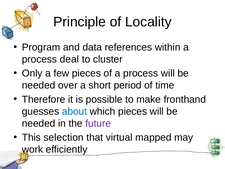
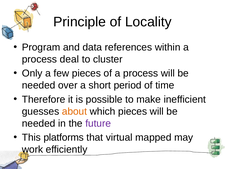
fronthand: fronthand -> inefficient (185, 99)
about colour: blue -> orange (74, 111)
selection: selection -> platforms (64, 137)
